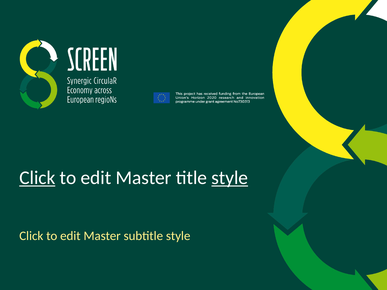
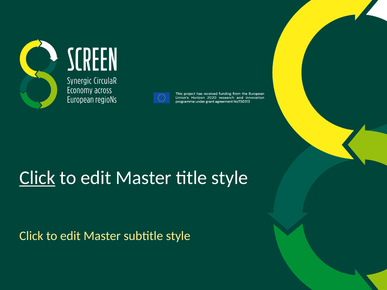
style underline: present -> none (230, 178)
